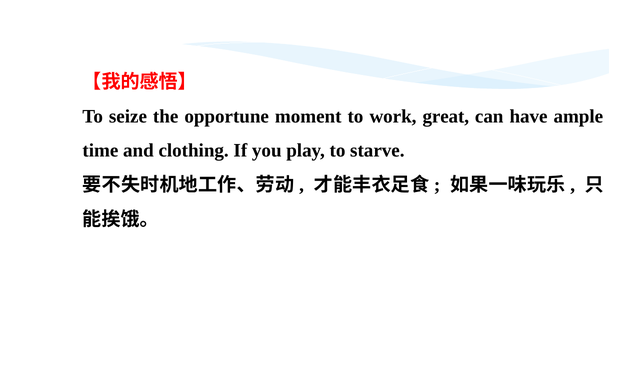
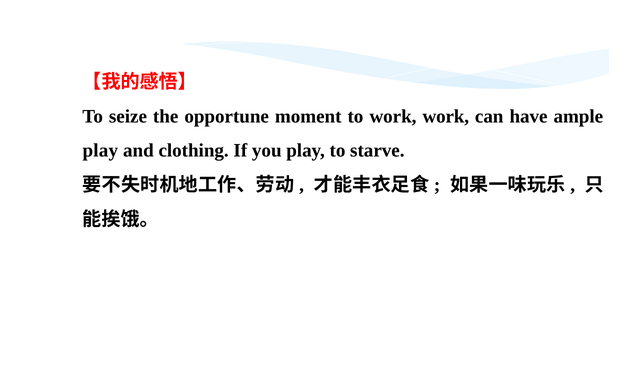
work great: great -> work (446, 116)
time: time -> play (100, 151)
